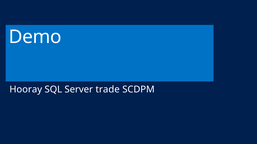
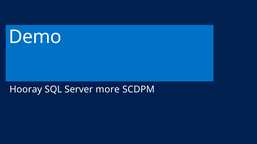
trade: trade -> more (108, 90)
